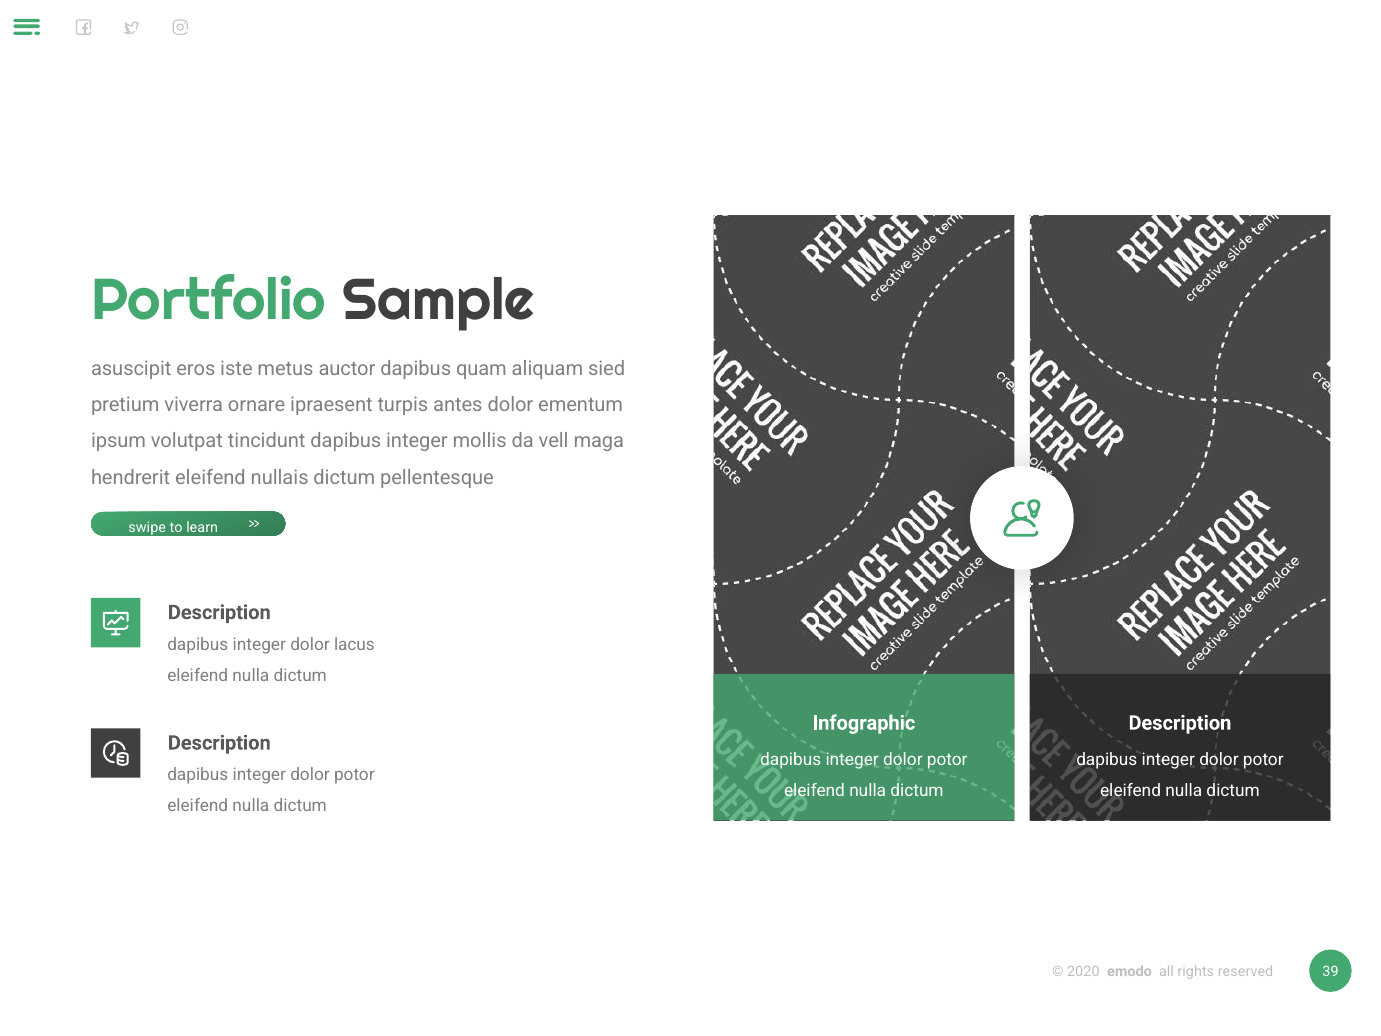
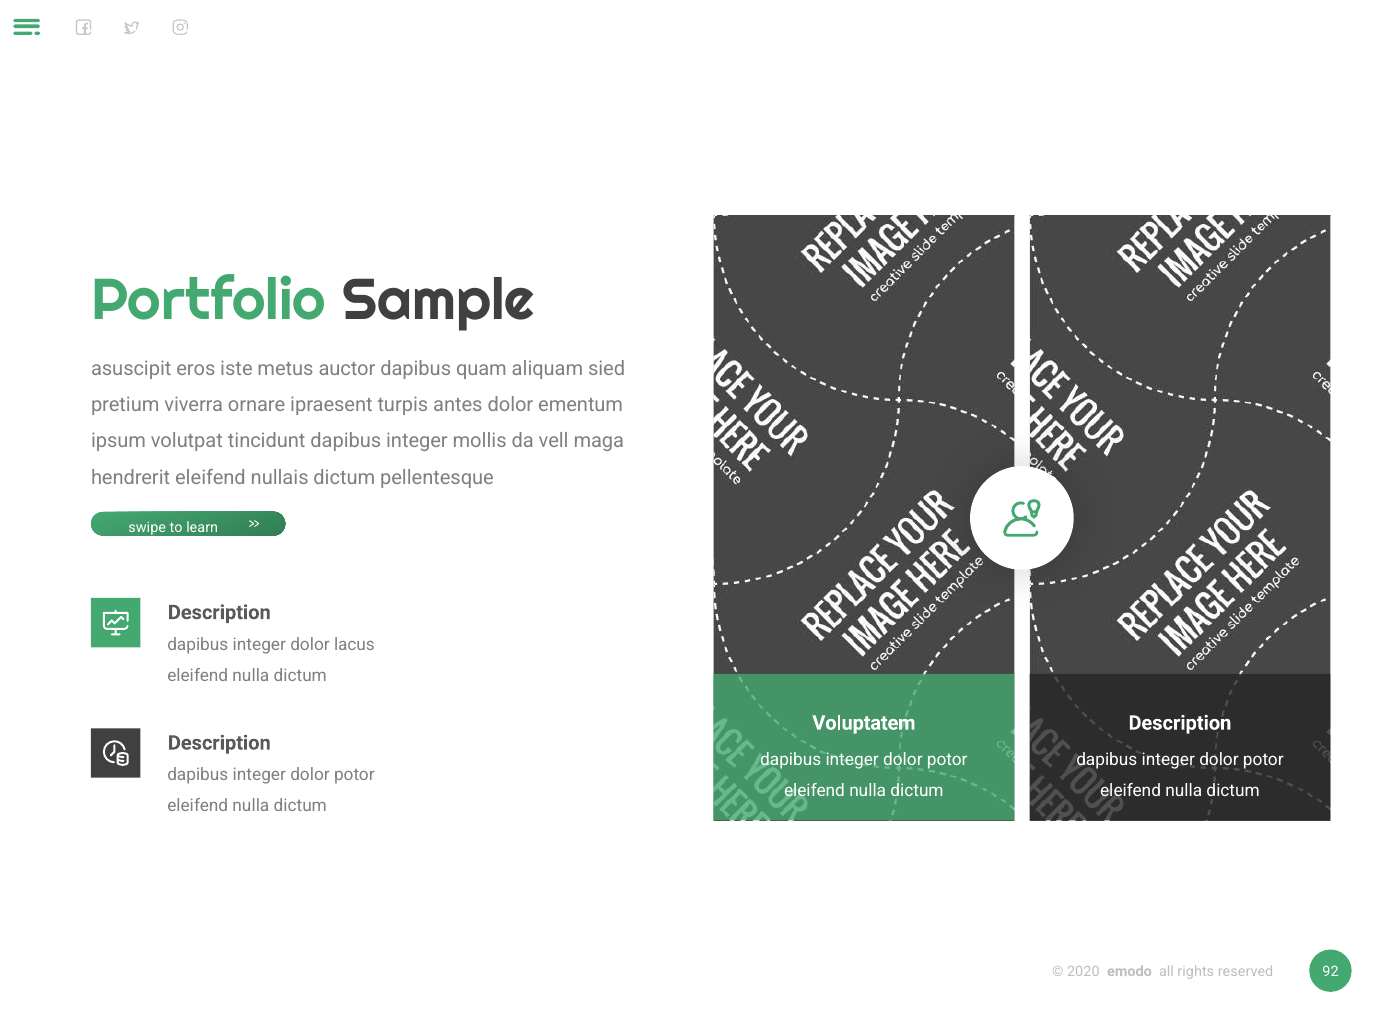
Infographic: Infographic -> Voluptatem (864, 723)
39: 39 -> 92 (1331, 971)
